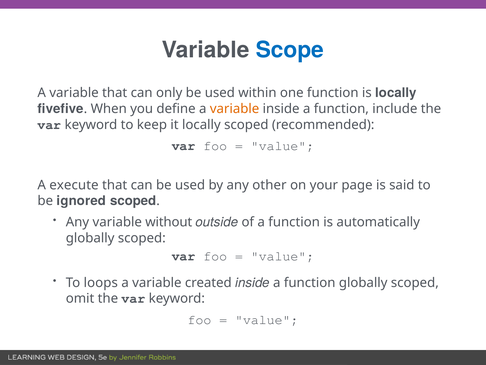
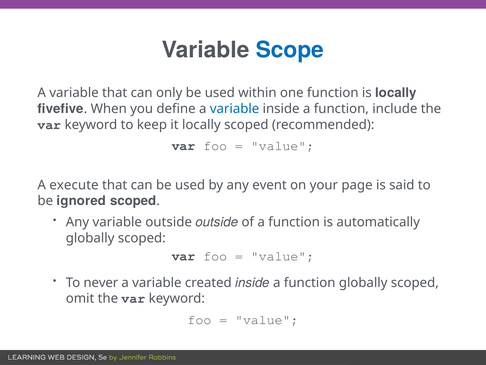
variable colour: orange -> blue (235, 109)
other: other -> event (270, 185)
variable without: without -> outside (169, 222)
loops: loops -> never (101, 282)
